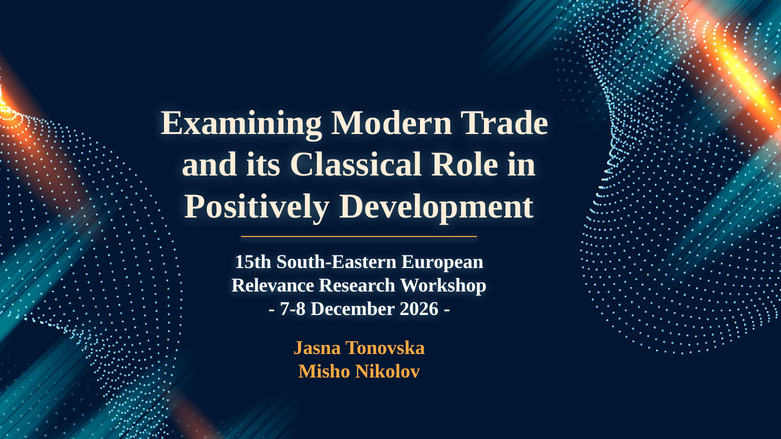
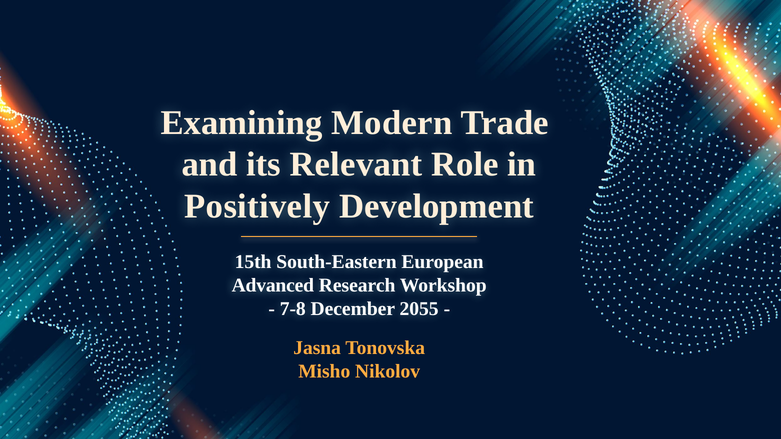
Classical: Classical -> Relevant (356, 165)
Relevance: Relevance -> Advanced (273, 285)
2026: 2026 -> 2055 (419, 309)
